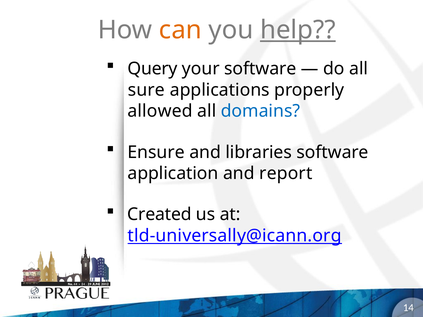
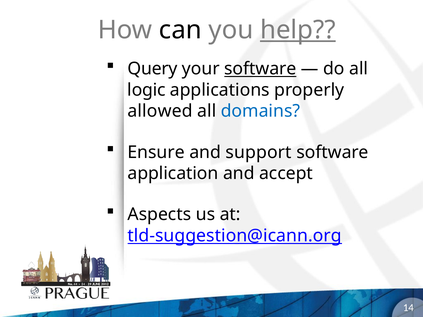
can colour: orange -> black (180, 30)
software underline: none -> present (260, 69)
sure: sure -> logic (146, 90)
libraries: libraries -> support (259, 152)
report: report -> accept (286, 173)
Created: Created -> Aspects (159, 215)
tld-universally@icann.org: tld-universally@icann.org -> tld-suggestion@icann.org (235, 236)
